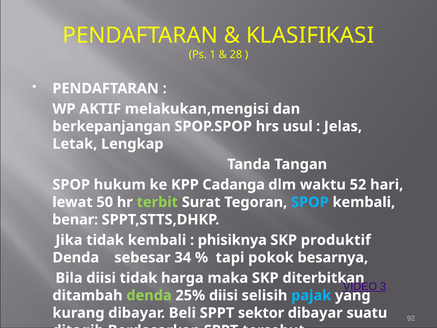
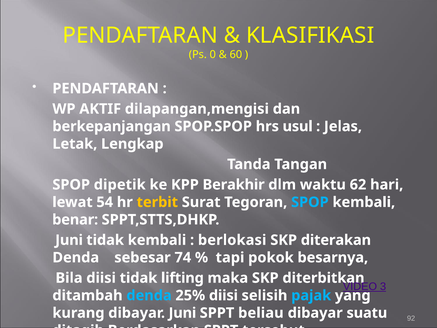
1: 1 -> 0 (213, 55)
28: 28 -> 60 (236, 55)
melakukan,mengisi: melakukan,mengisi -> dilapangan,mengisi (197, 109)
hukum: hukum -> dipetik (120, 185)
Cadanga: Cadanga -> Berakhir (234, 185)
52: 52 -> 62 (358, 185)
50: 50 -> 54 (105, 202)
terbit colour: light green -> yellow (157, 202)
Jika: Jika -> Juni (69, 240)
phisiknya: phisiknya -> berlokasi (232, 240)
produktif: produktif -> diterakan (336, 240)
34: 34 -> 74 (183, 257)
harga: harga -> lifting (182, 278)
denda colour: light green -> light blue (149, 295)
dibayar Beli: Beli -> Juni (182, 313)
sektor: sektor -> beliau (261, 313)
